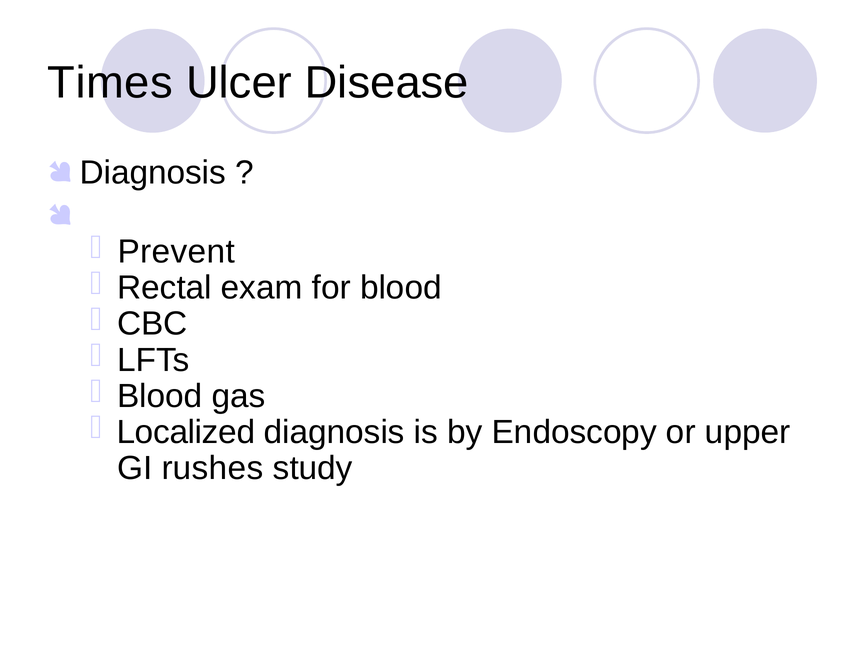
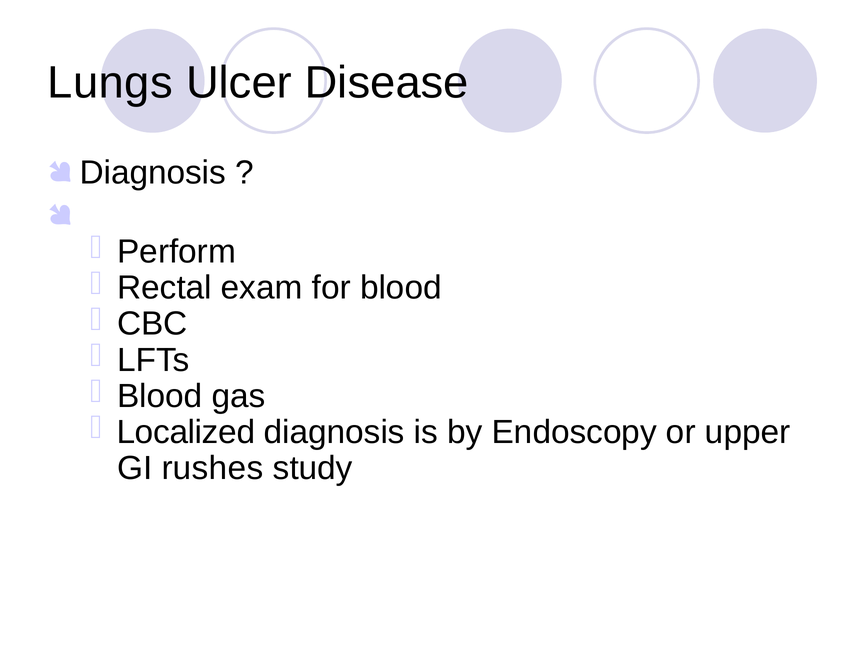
Times: Times -> Lungs (110, 83)
Prevent: Prevent -> Perform (177, 252)
